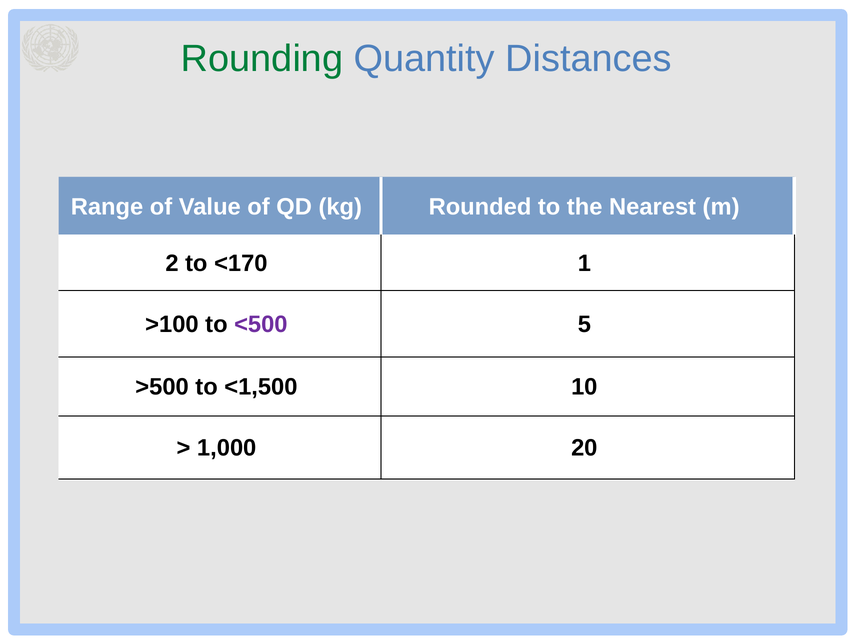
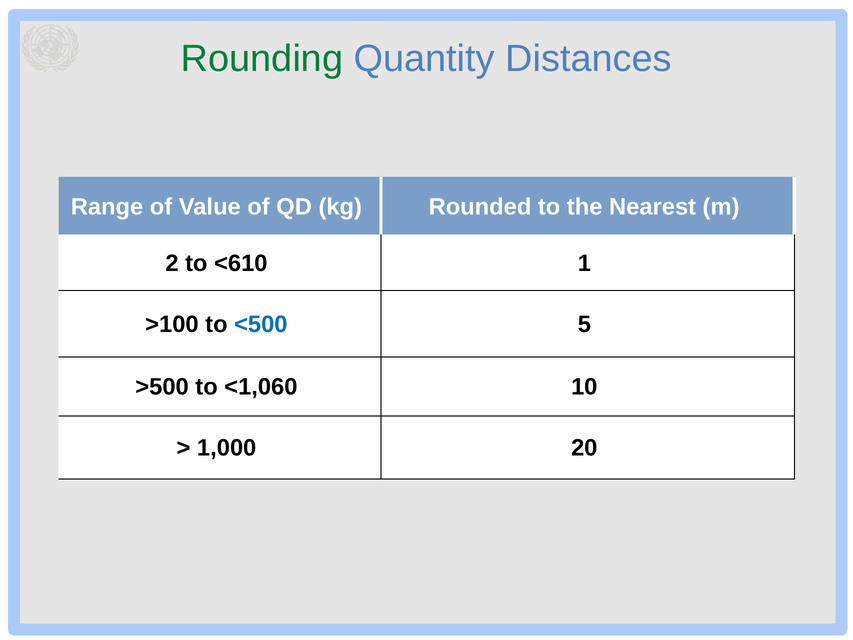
<170: <170 -> <610 (241, 264)
<500 colour: purple -> blue (261, 324)
<1,500: <1,500 -> <1,060 (261, 387)
